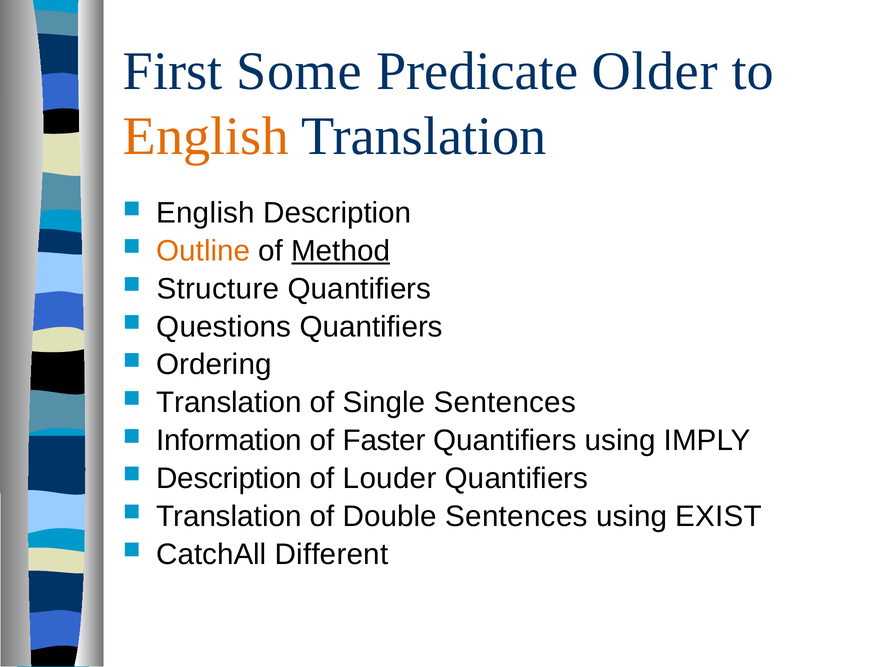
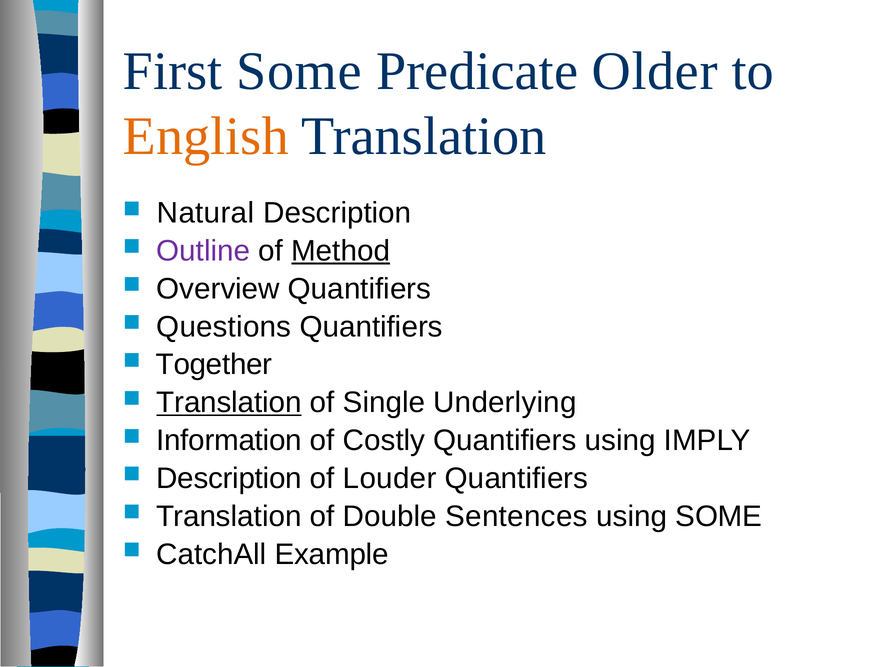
English: English -> Natural (206, 213)
Outline colour: orange -> purple (203, 251)
Structure: Structure -> Overview (218, 289)
Ordering: Ordering -> Together (214, 365)
Translation underline: none -> present (229, 402)
Single Sentences: Sentences -> Underlying (505, 402)
Faster: Faster -> Costly (384, 440)
using EXIST: EXIST -> SOME (719, 516)
Different: Different -> Example (332, 554)
